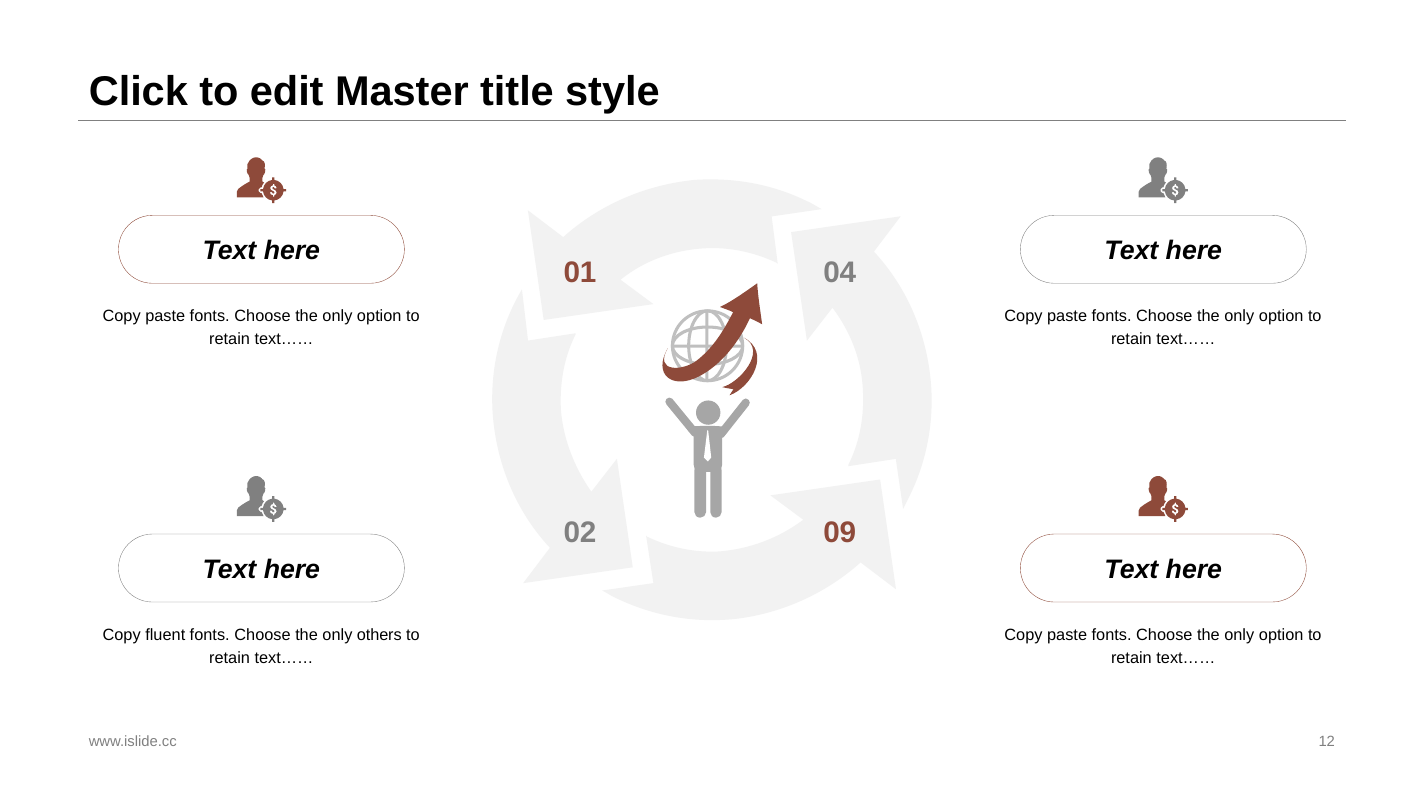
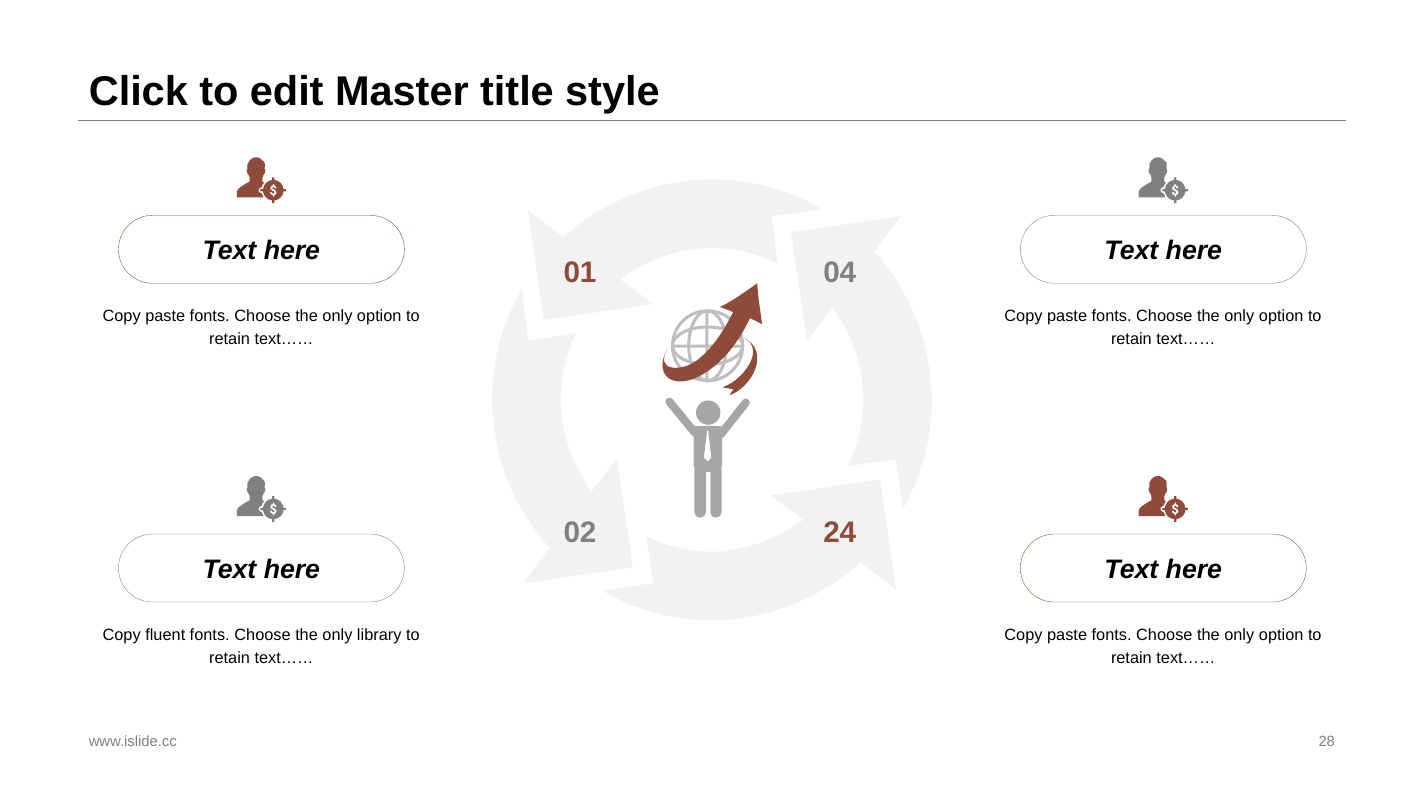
09: 09 -> 24 (840, 532)
others: others -> library (379, 635)
12: 12 -> 28 (1327, 742)
